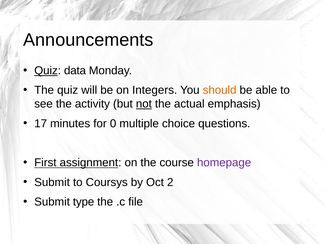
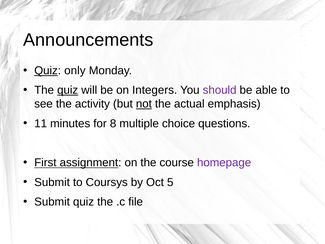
data: data -> only (75, 71)
quiz underline: none -> present (68, 90)
should colour: orange -> purple (220, 90)
17: 17 -> 11 (41, 123)
0: 0 -> 8 (113, 123)
2: 2 -> 5 (170, 182)
Submit type: type -> quiz (84, 202)
